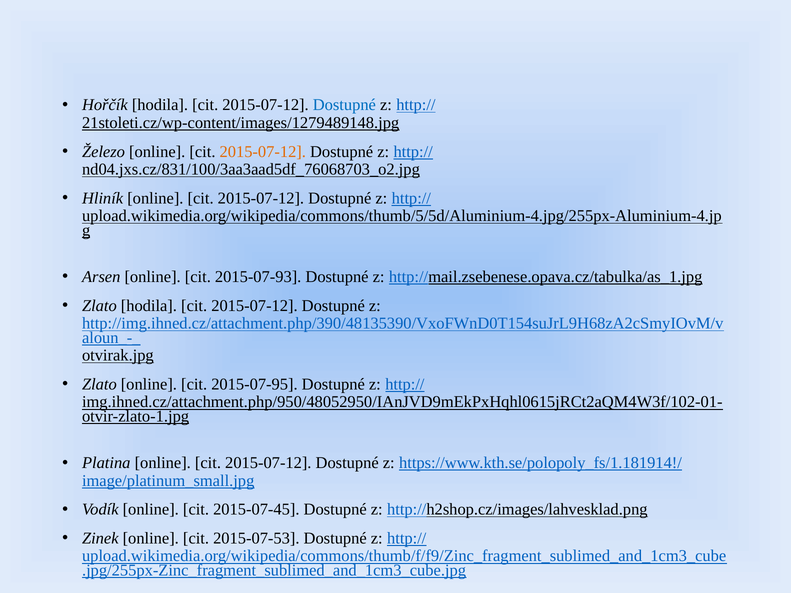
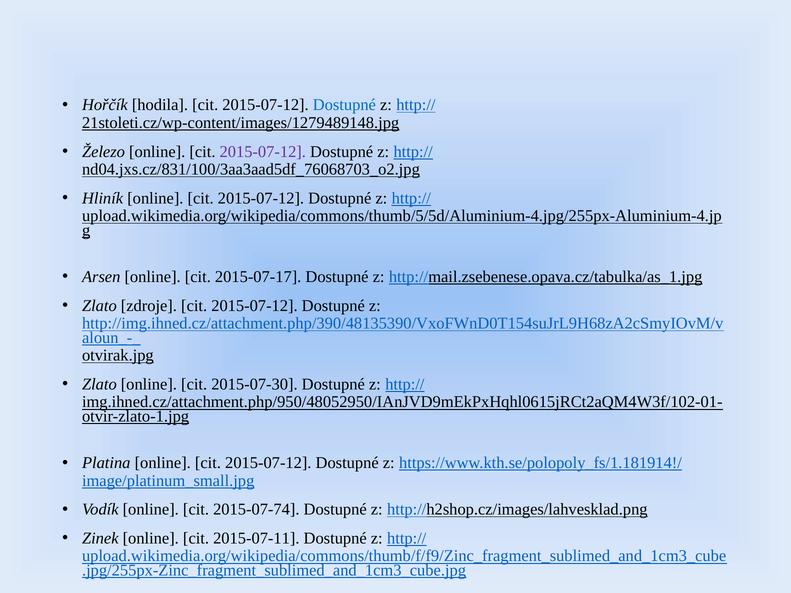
2015-07-12 colour: orange -> purple (263, 152)
2015-07-93: 2015-07-93 -> 2015-07-17 (258, 277)
Zlato hodila: hodila -> zdroje (149, 306)
2015-07-95: 2015-07-95 -> 2015-07-30 (254, 384)
2015-07-45: 2015-07-45 -> 2015-07-74 (256, 510)
2015-07-53: 2015-07-53 -> 2015-07-11 (256, 538)
